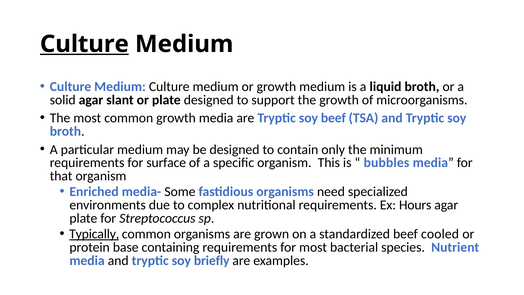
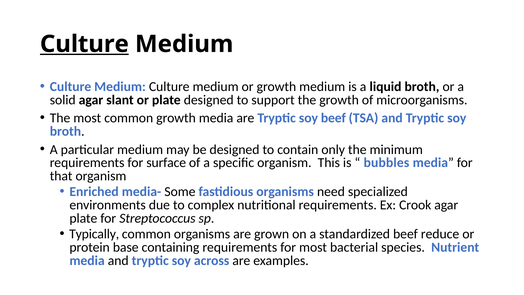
Hours: Hours -> Crook (415, 205)
Typically underline: present -> none (94, 234)
cooled: cooled -> reduce (440, 234)
briefly: briefly -> across (212, 260)
